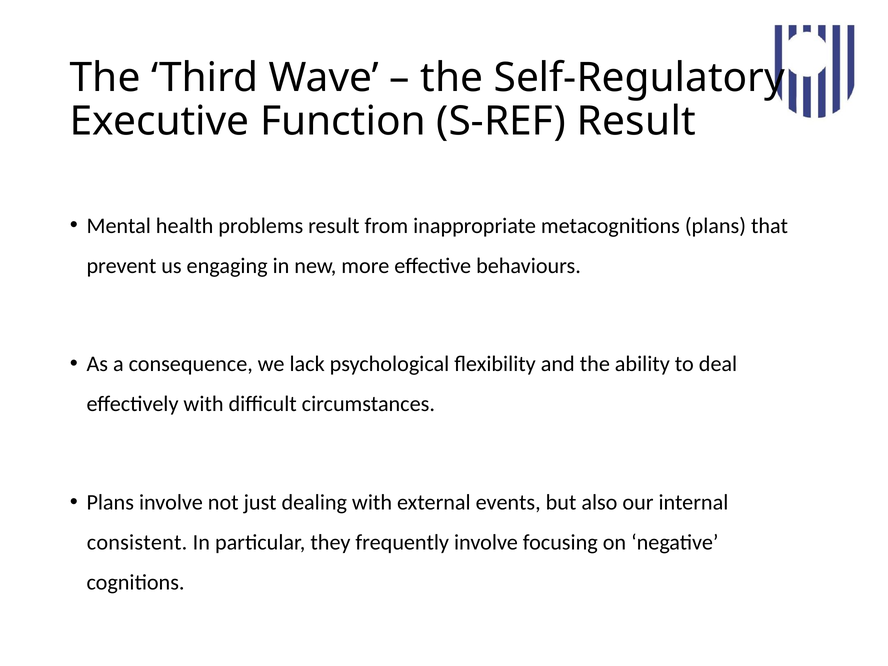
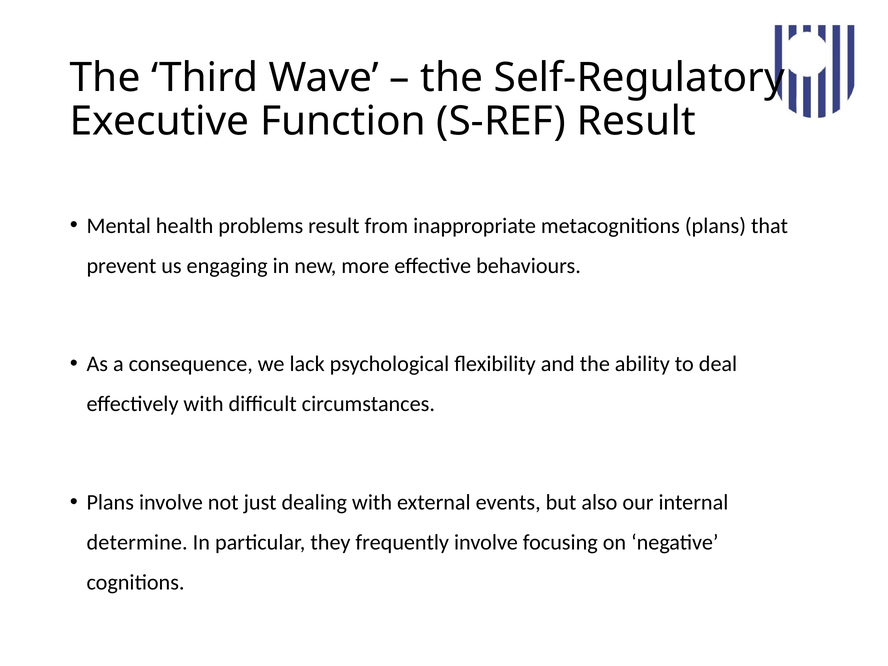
consistent: consistent -> determine (137, 543)
